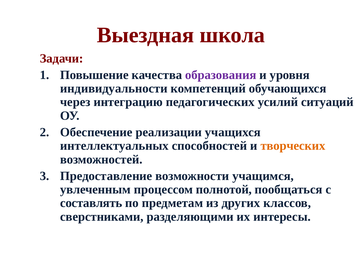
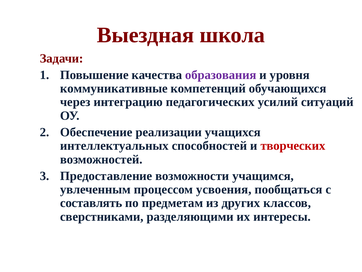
индивидуальности: индивидуальности -> коммуникативные (114, 88)
творческих colour: orange -> red (293, 145)
полнотой: полнотой -> усвоения (224, 189)
